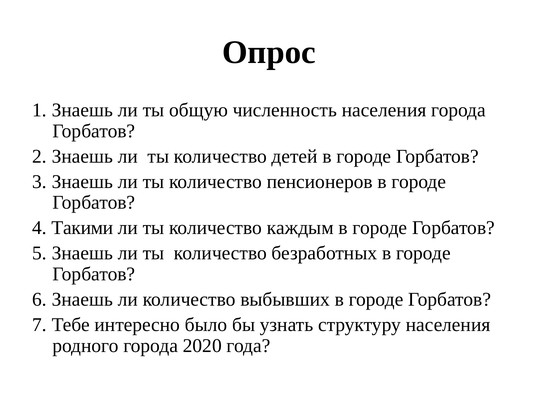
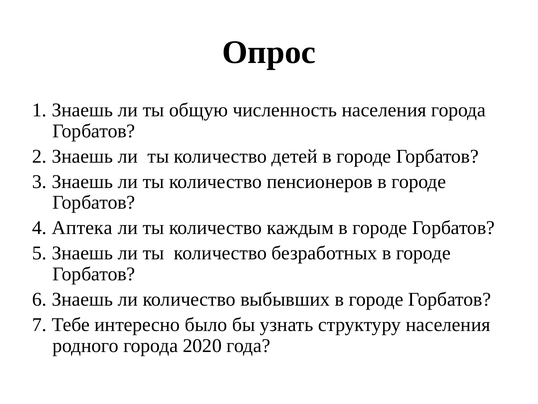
Такими: Такими -> Аптека (82, 228)
